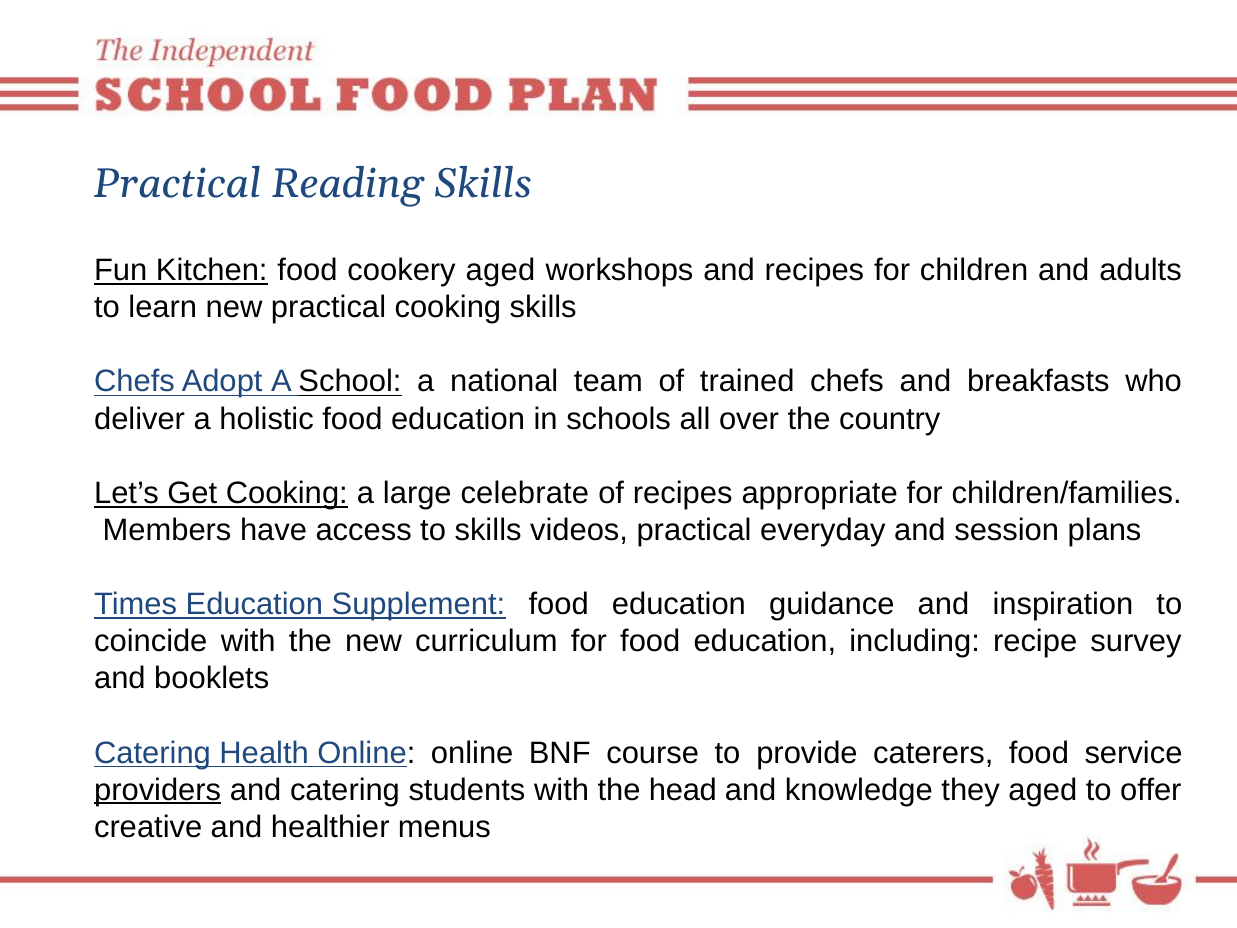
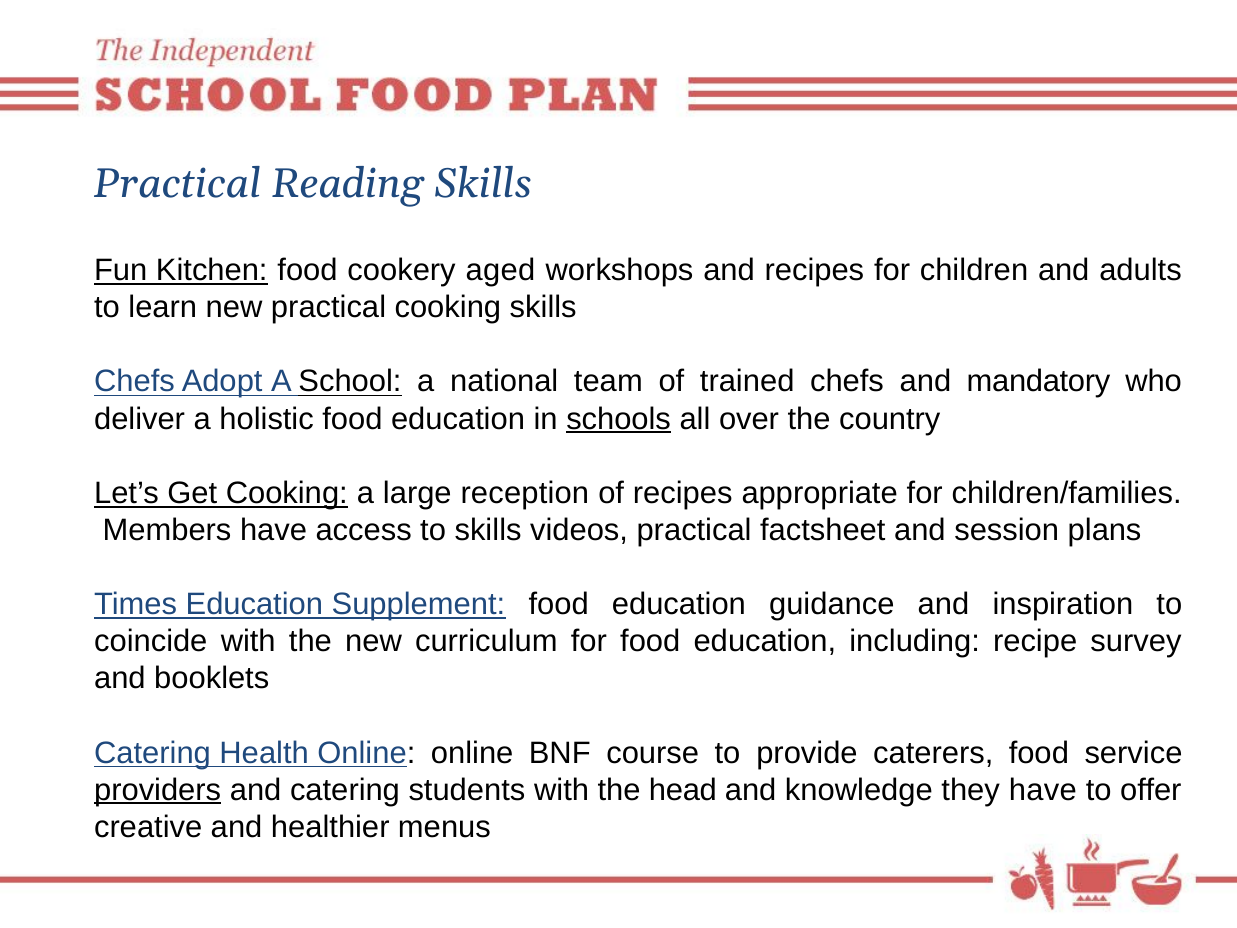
breakfasts: breakfasts -> mandatory (1038, 382)
schools underline: none -> present (619, 419)
celebrate: celebrate -> reception (525, 493)
everyday: everyday -> factsheet (823, 530)
they aged: aged -> have (1043, 790)
